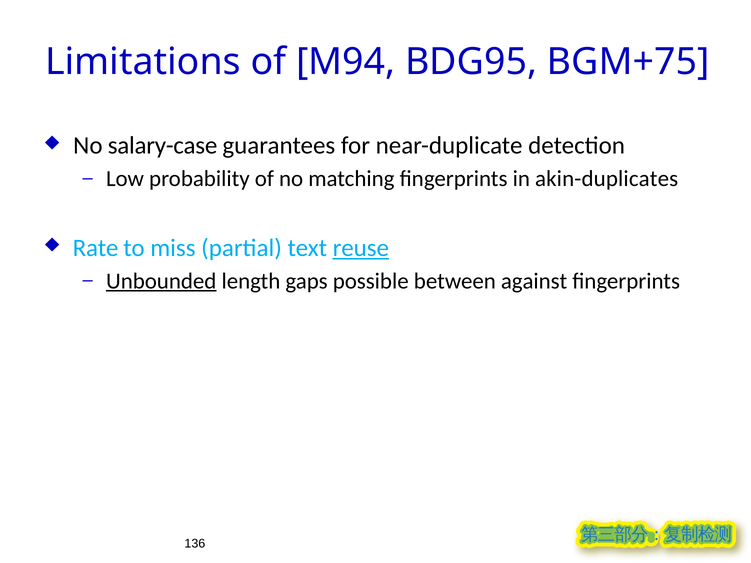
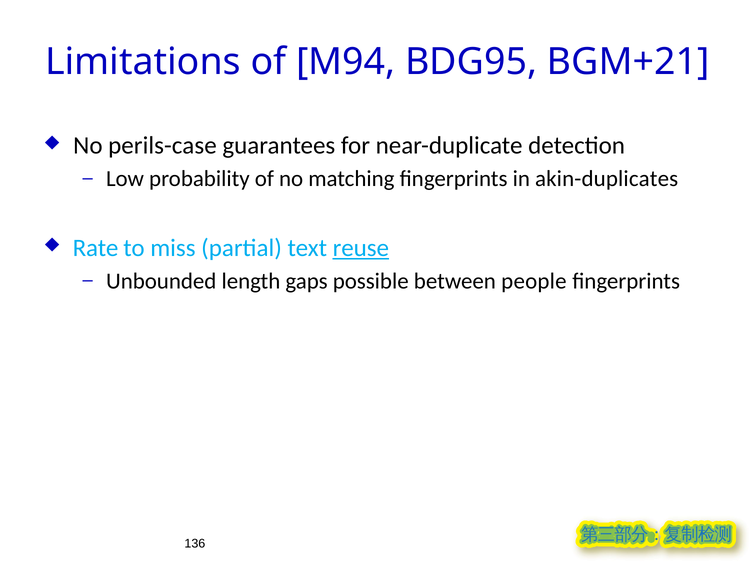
BGM+75: BGM+75 -> BGM+21 (628, 62)
salary-case: salary-case -> perils-case (162, 146)
Unbounded underline: present -> none (161, 281)
against: against -> people (534, 281)
